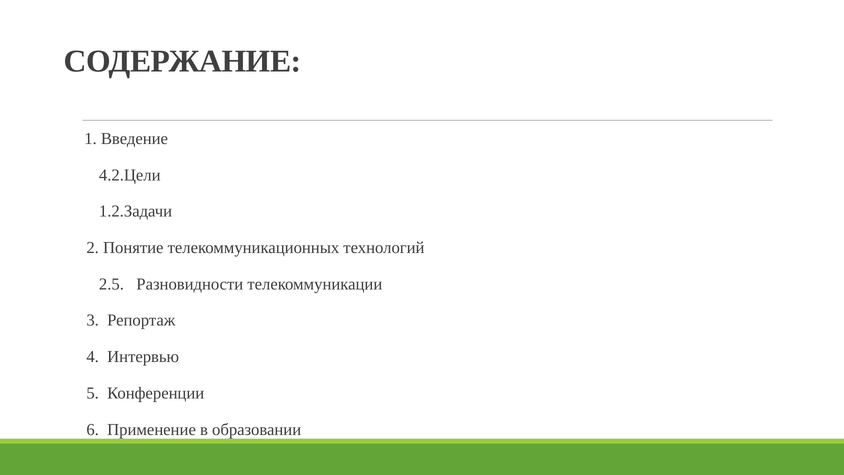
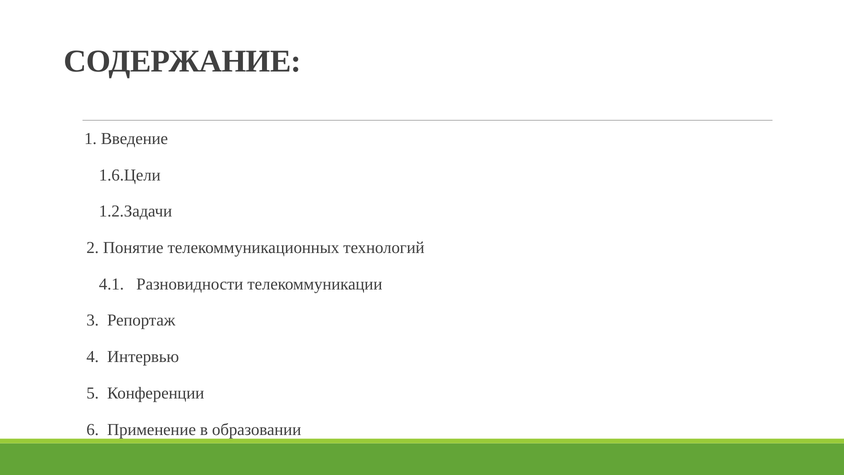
4.2.Цели: 4.2.Цели -> 1.6.Цели (130, 175)
2.5: 2.5 -> 4.1 (111, 284)
